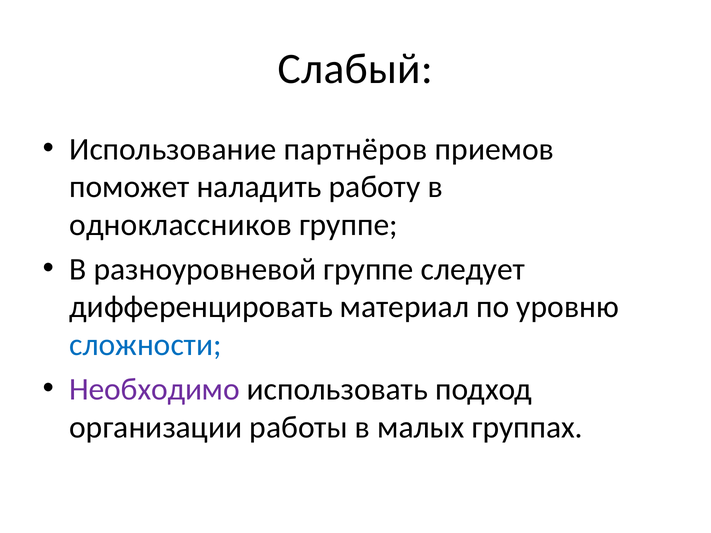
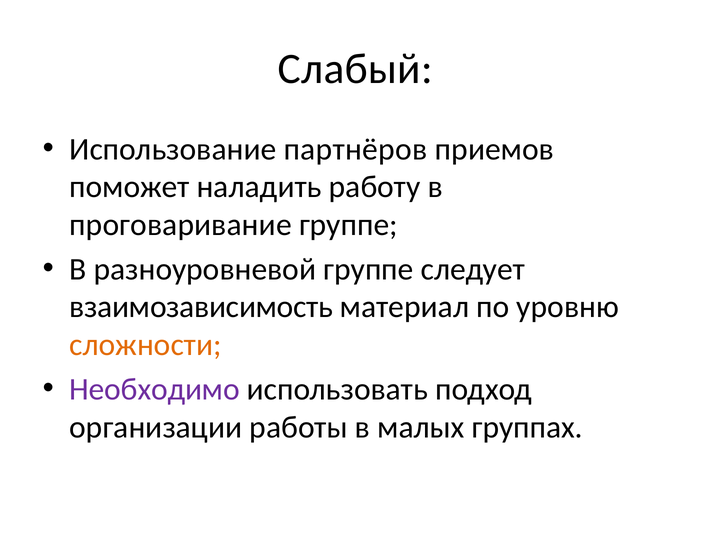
одноклассников: одноклассников -> проговаривание (181, 225)
дифференцировать: дифференцировать -> взаимозависимость (201, 307)
сложности colour: blue -> orange (145, 345)
